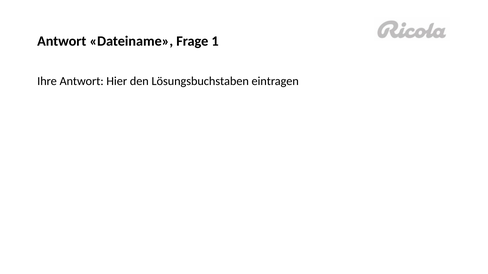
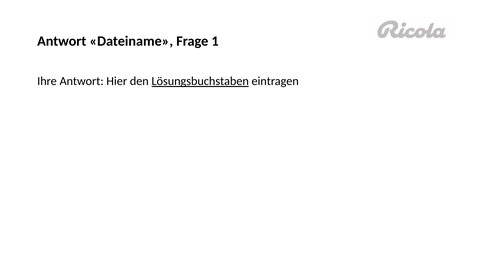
Lösungsbuchstaben underline: none -> present (200, 81)
